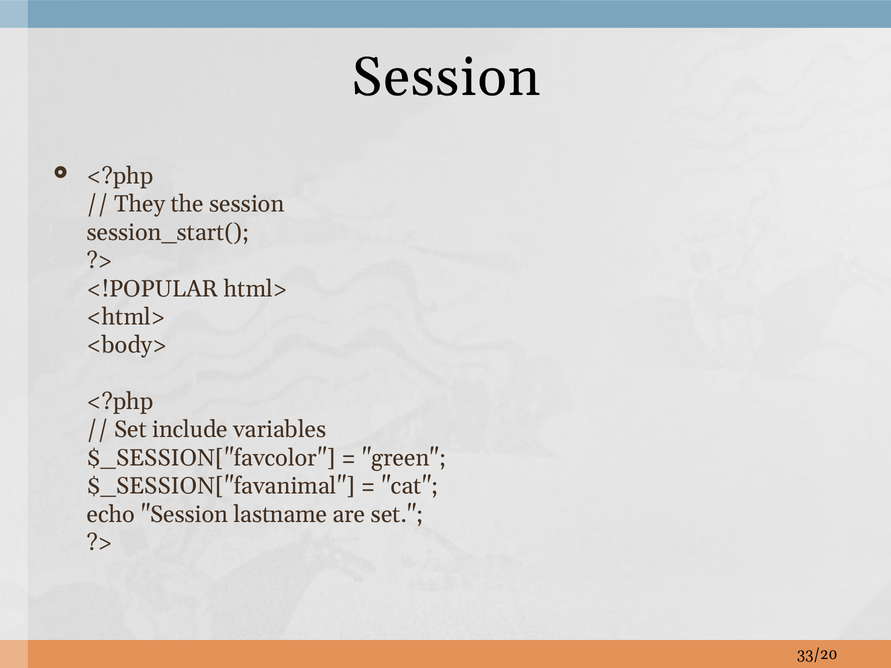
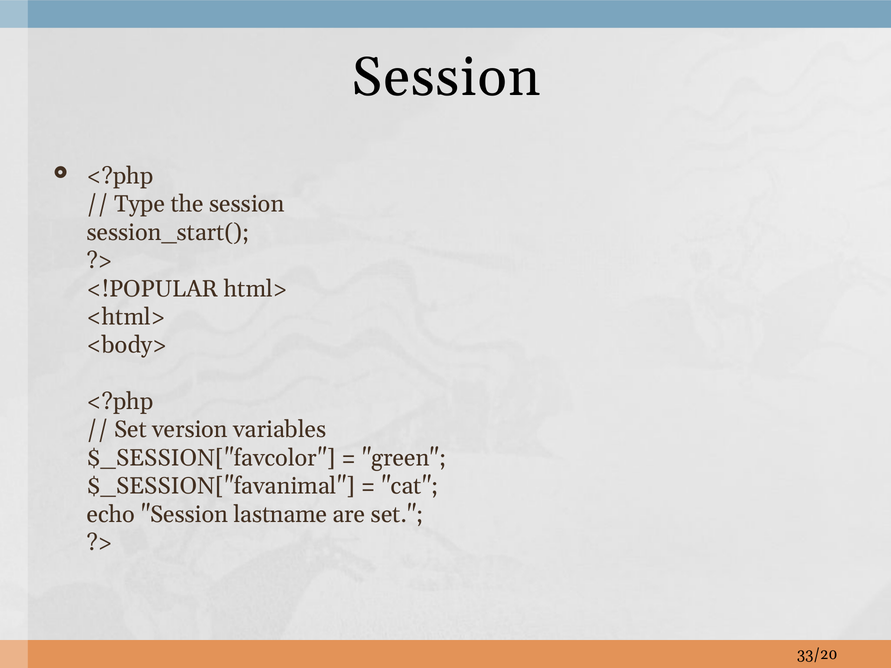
They: They -> Type (140, 204)
include: include -> version (190, 430)
